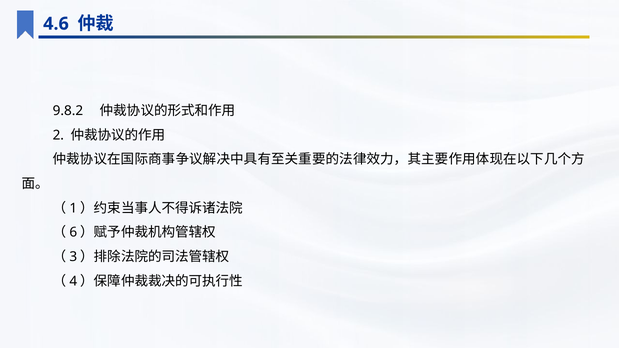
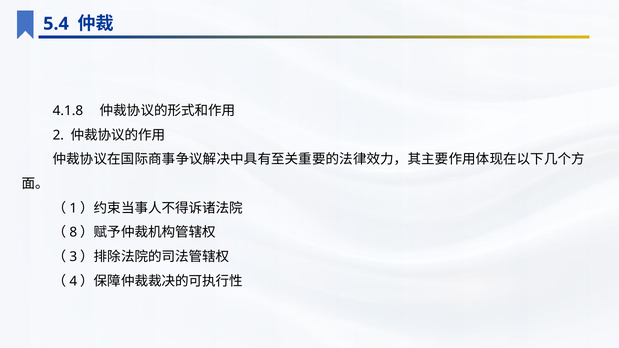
4.6: 4.6 -> 5.4 (56, 24)
9.8.2: 9.8.2 -> 4.1.8 (68, 111)
6: 6 -> 8 (73, 233)
